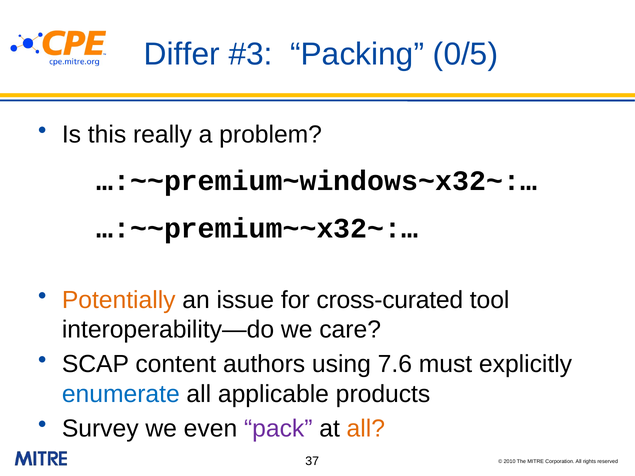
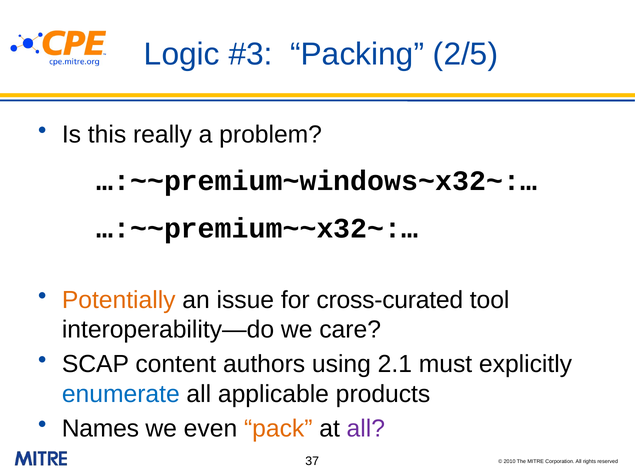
Differ: Differ -> Logic (182, 54)
0/5: 0/5 -> 2/5 (466, 54)
7.6: 7.6 -> 2.1 (395, 364)
Survey: Survey -> Names (100, 429)
pack colour: purple -> orange (278, 429)
all colour: orange -> purple (366, 429)
